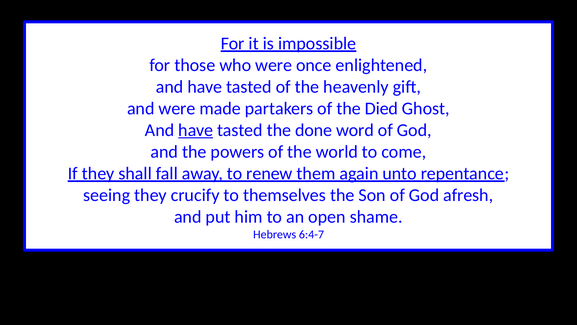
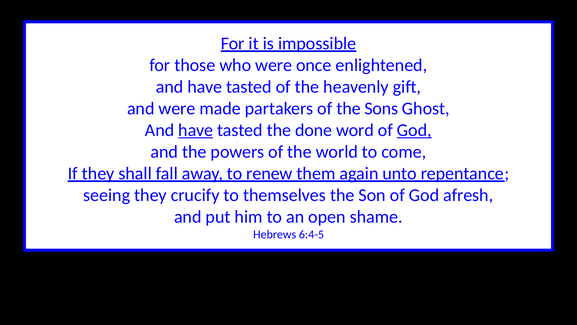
Died: Died -> Sons (381, 108)
God underline: none -> present (414, 130)
6:4-7: 6:4-7 -> 6:4-5 (311, 234)
